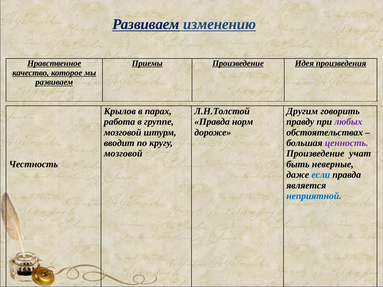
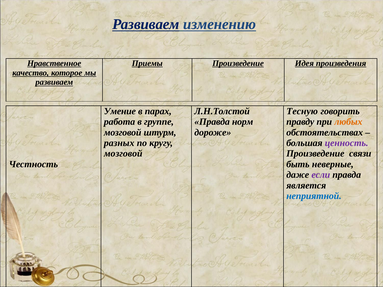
Крылов: Крылов -> Умение (120, 111)
Другим: Другим -> Тесную (302, 111)
любых colour: purple -> orange (348, 122)
вводит: вводит -> разных (119, 143)
учат: учат -> связи (360, 154)
если colour: blue -> purple (321, 175)
